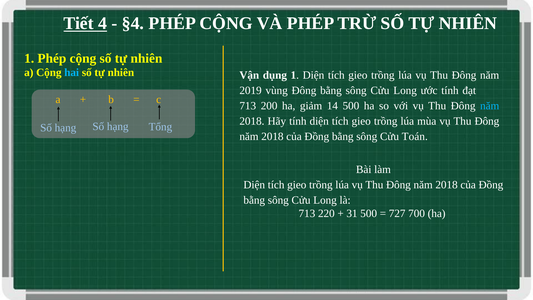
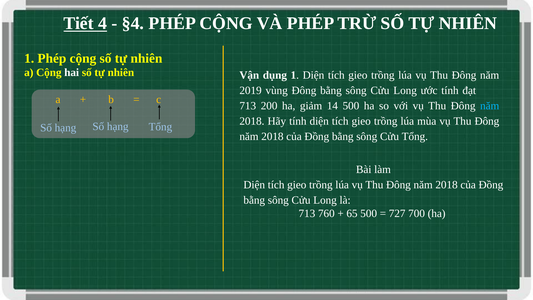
hai colour: light blue -> white (72, 72)
Cửu Toán: Toán -> Tổng (415, 136)
220: 220 -> 760 (326, 213)
31: 31 -> 65 (352, 213)
